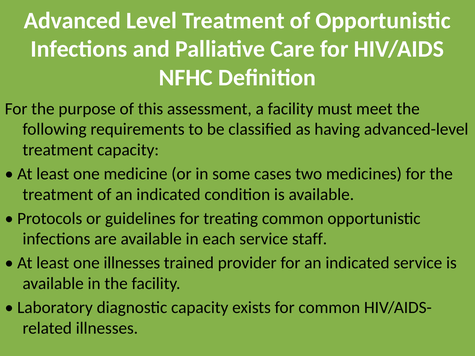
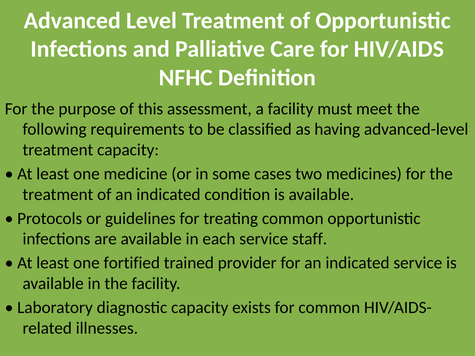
one illnesses: illnesses -> fortified (132, 263)
